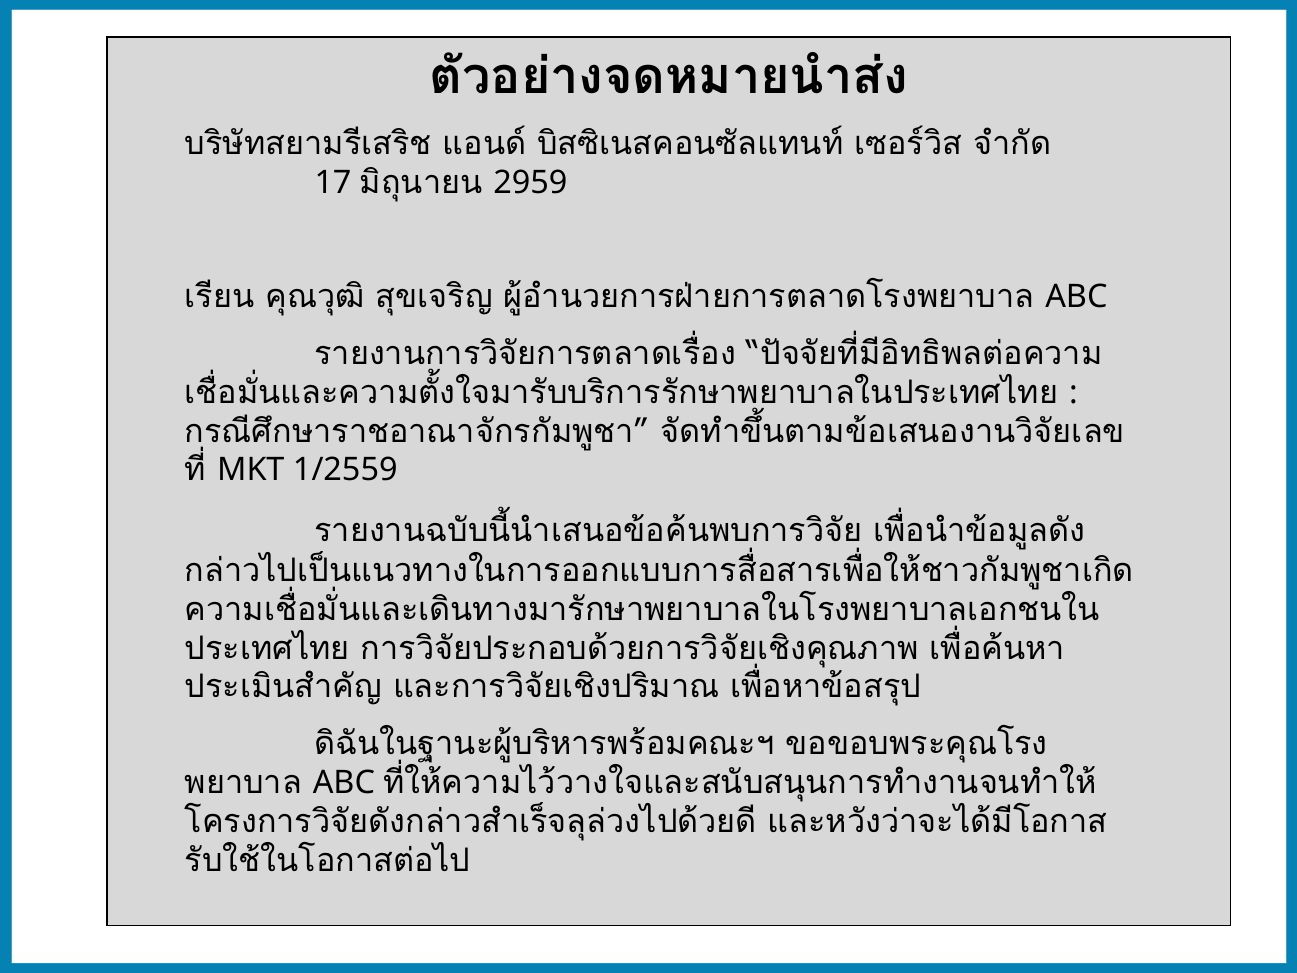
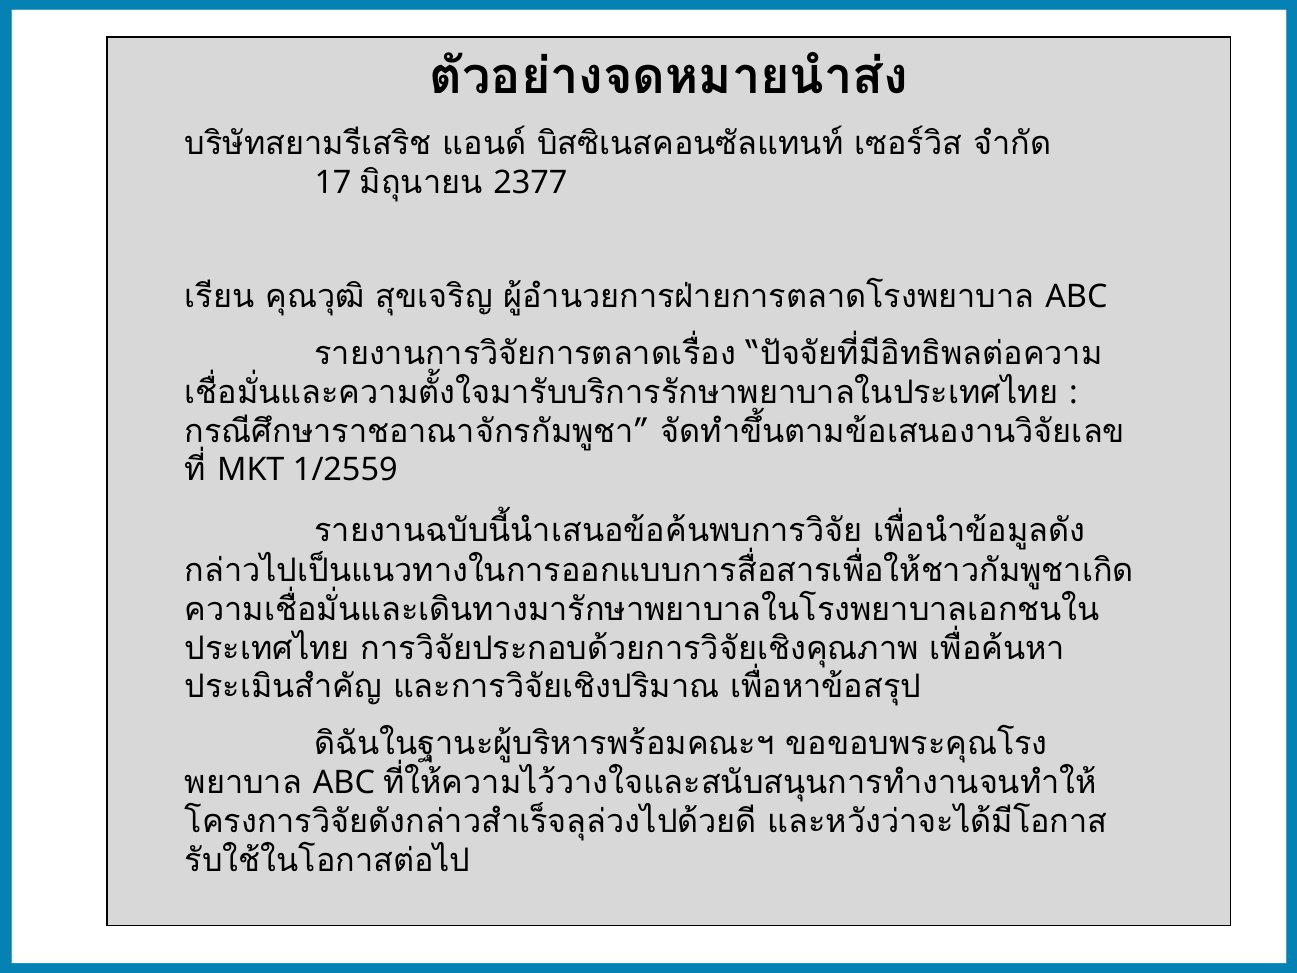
2959: 2959 -> 2377 (530, 183)
